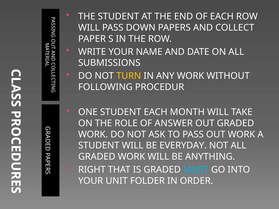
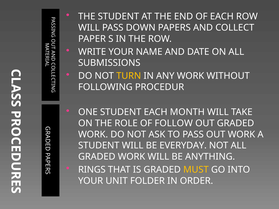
ANSWER: ANSWER -> FOLLOW (174, 123)
RIGHT: RIGHT -> RINGS (92, 170)
MUST colour: light blue -> yellow (196, 170)
